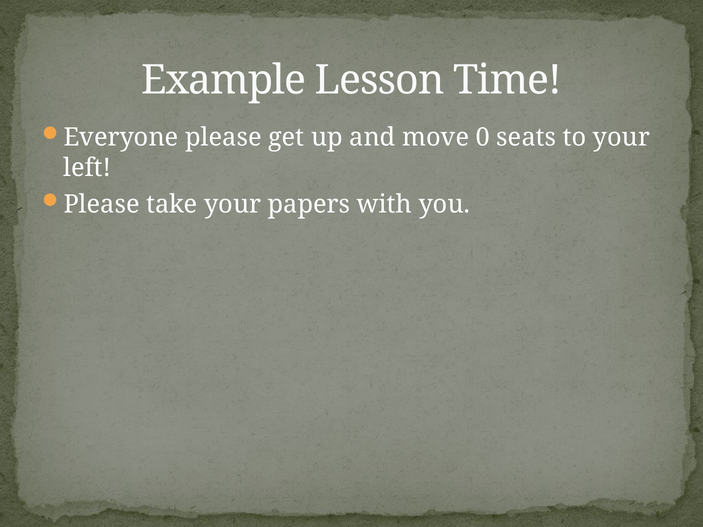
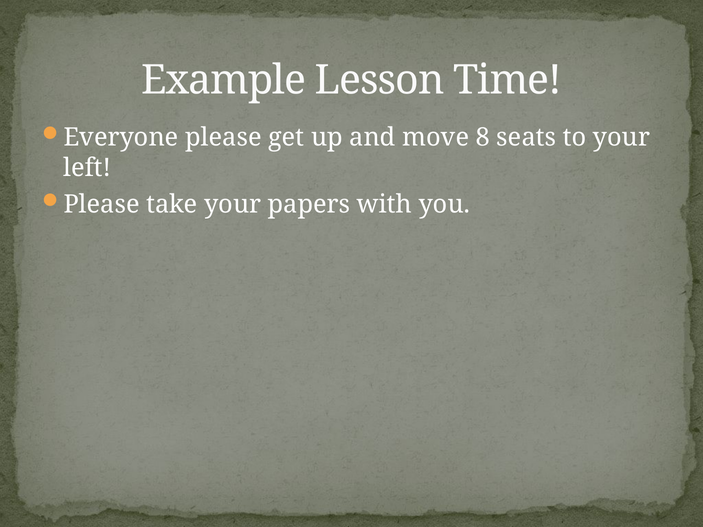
0: 0 -> 8 (483, 138)
